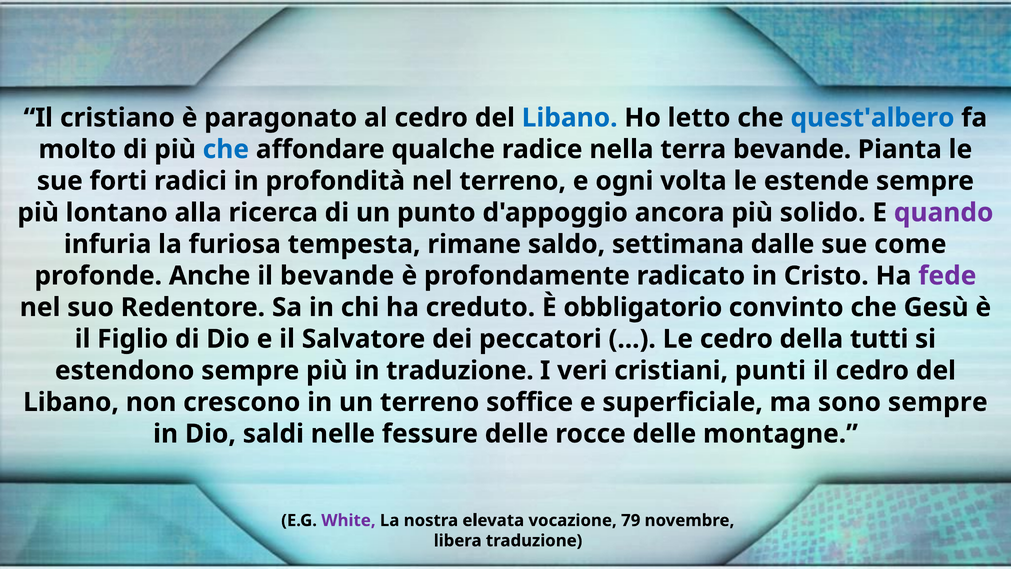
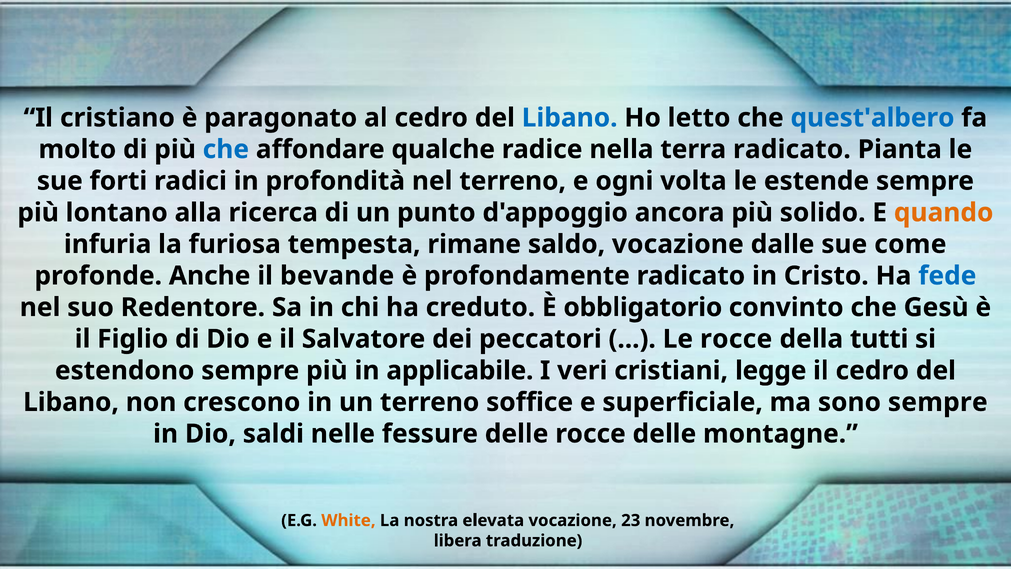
terra bevande: bevande -> radicato (792, 149)
quando colour: purple -> orange (944, 212)
saldo settimana: settimana -> vocazione (678, 244)
fede colour: purple -> blue (947, 276)
Le cedro: cedro -> rocce (736, 339)
in traduzione: traduzione -> applicabile (460, 370)
punti: punti -> legge (771, 370)
White colour: purple -> orange (348, 520)
79: 79 -> 23 (631, 520)
